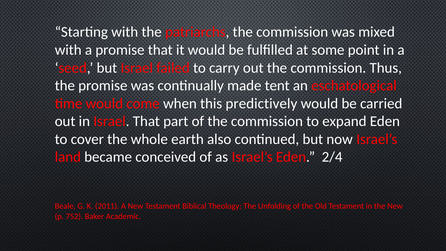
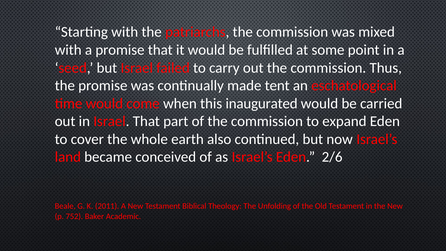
predictively: predictively -> inaugurated (262, 103)
2/4: 2/4 -> 2/6 (332, 157)
